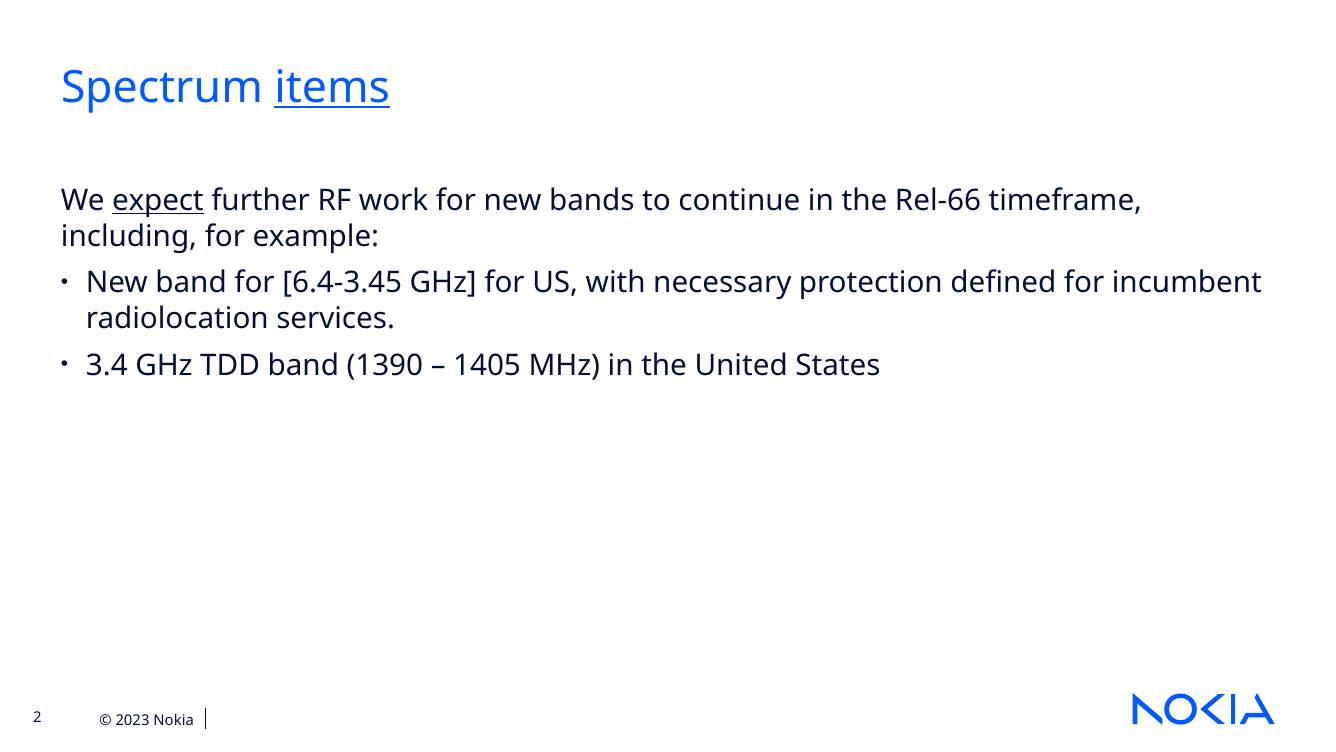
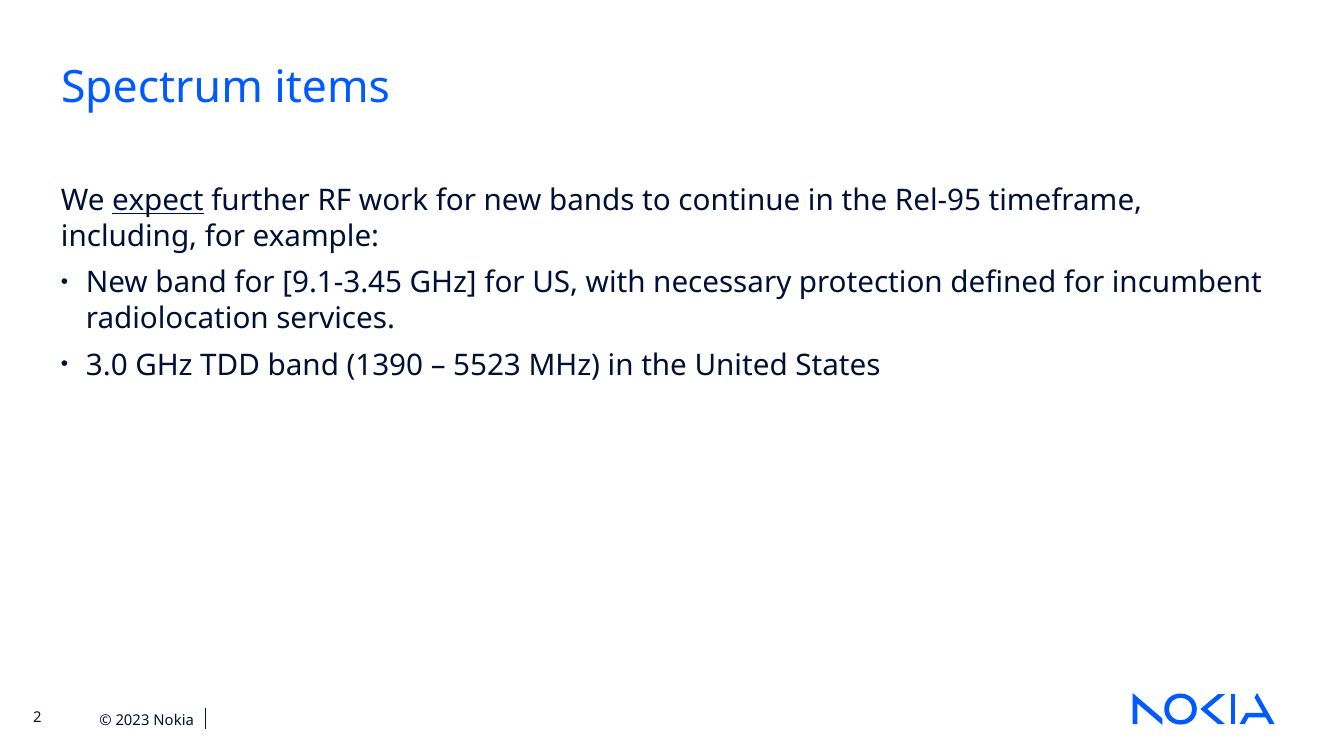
items underline: present -> none (332, 88)
Rel-66: Rel-66 -> Rel-95 (938, 201)
6.4-3.45: 6.4-3.45 -> 9.1-3.45 (342, 283)
3.4: 3.4 -> 3.0 (107, 365)
1405: 1405 -> 5523 (487, 365)
